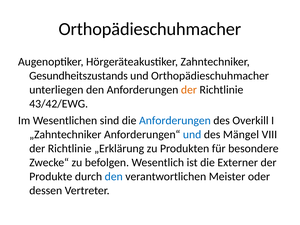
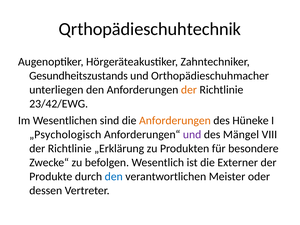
Orthopädieschuhmacher: Orthopädieschuhmacher -> Qrthopädieschuhtechnik (150, 29)
43/42/EWG: 43/42/EWG -> 23/42/EWG (59, 104)
Anforderungen colour: blue -> orange (175, 121)
Overkill: Overkill -> Hüneke (251, 121)
„Zahntechniker: „Zahntechniker -> „Psychologisch (65, 135)
und colour: blue -> purple (192, 135)
